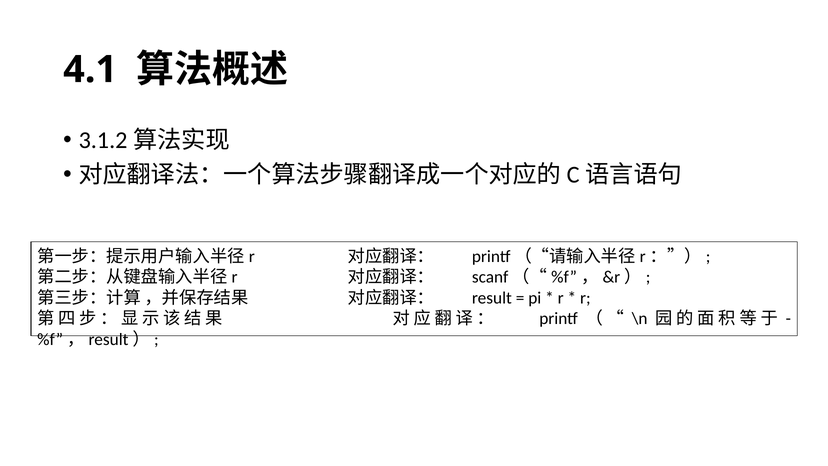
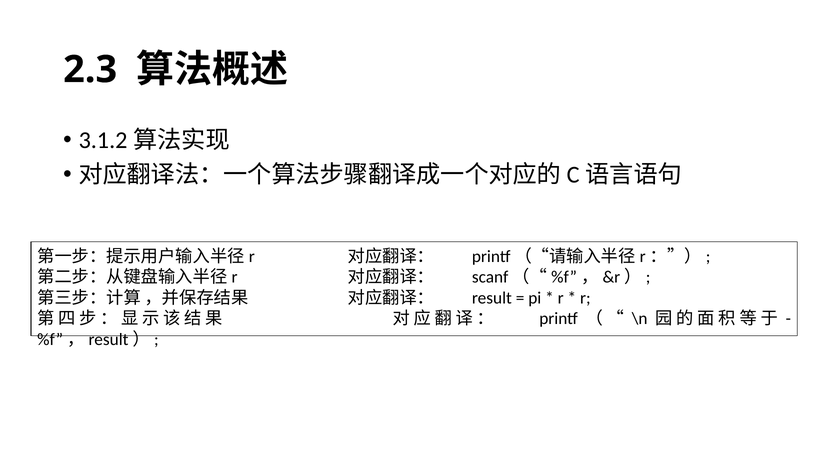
4.1: 4.1 -> 2.3 (90, 70)
